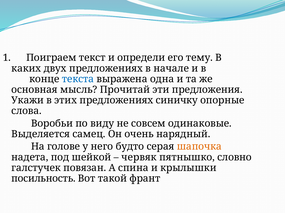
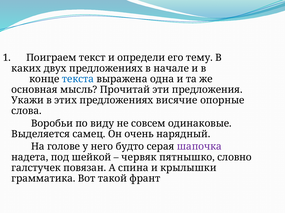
синичку: синичку -> висячие (177, 101)
шапочка colour: orange -> purple (199, 147)
посильность: посильность -> грамматика (43, 179)
